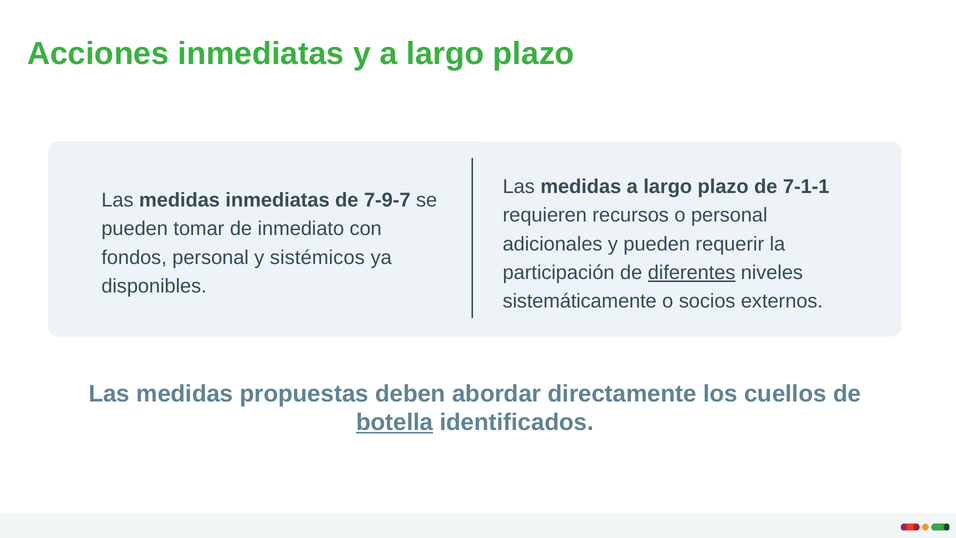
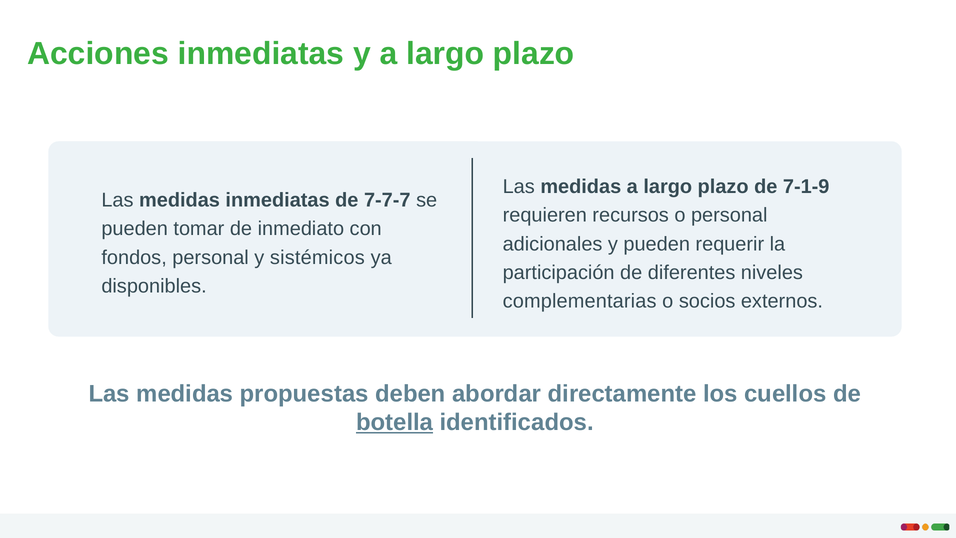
7-1-1: 7-1-1 -> 7-1-9 (806, 187)
7-9-7: 7-9-7 -> 7-7-7 (387, 200)
diferentes underline: present -> none (692, 273)
sistemáticamente: sistemáticamente -> complementarias (580, 301)
